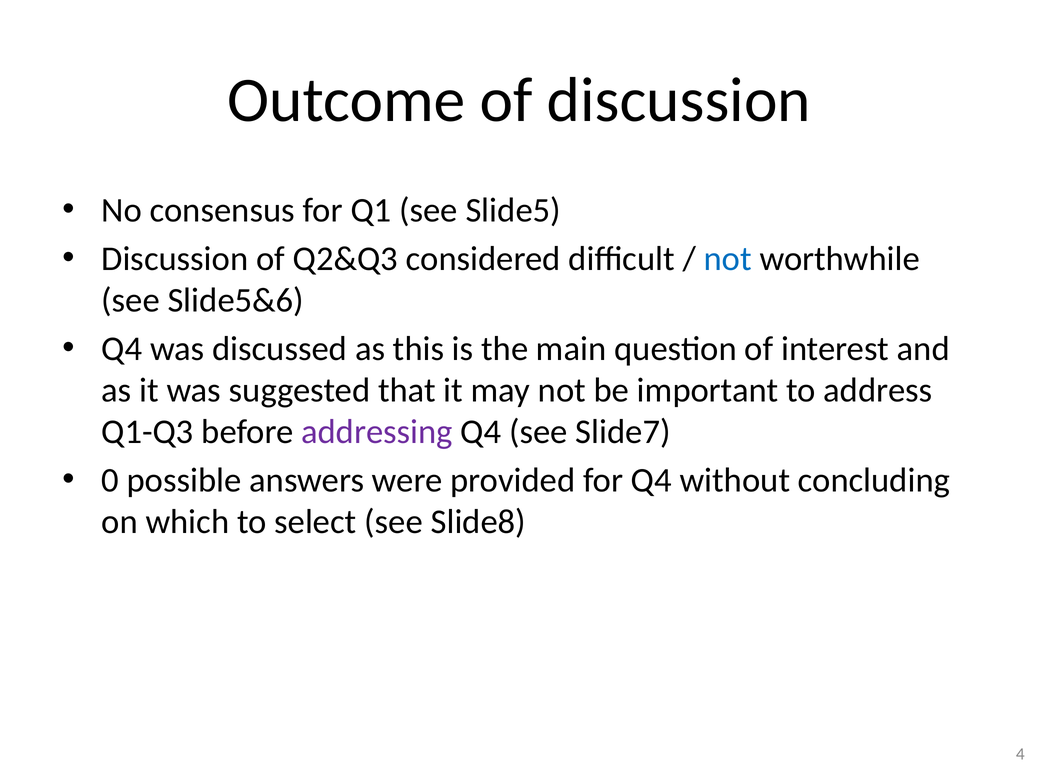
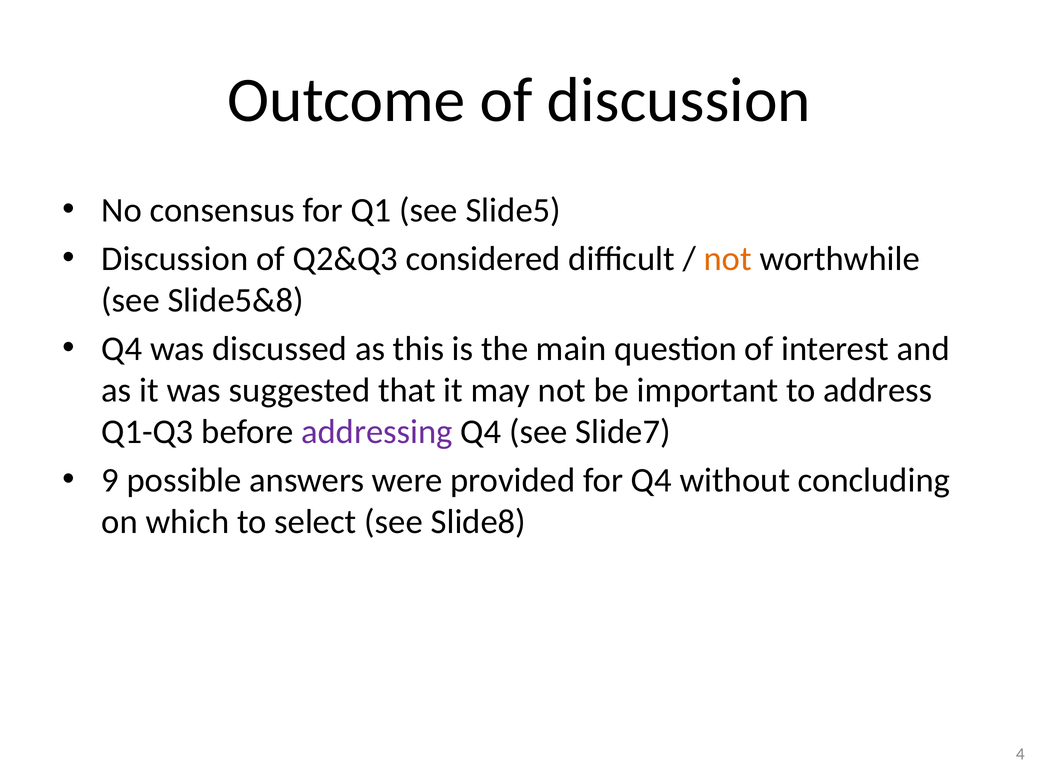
not colour: blue -> orange (728, 259)
Slide5&6: Slide5&6 -> Slide5&8 (236, 300)
0: 0 -> 9 (110, 480)
